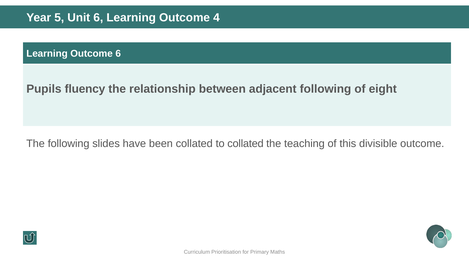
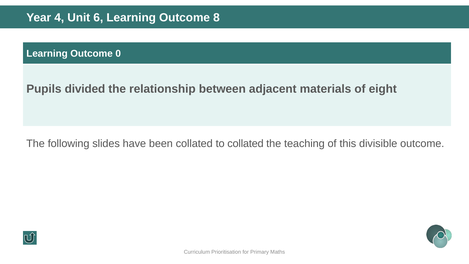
5: 5 -> 4 (59, 17)
4: 4 -> 8 (216, 17)
Outcome 6: 6 -> 0 (118, 53)
fluency: fluency -> divided (85, 89)
adjacent following: following -> materials (326, 89)
